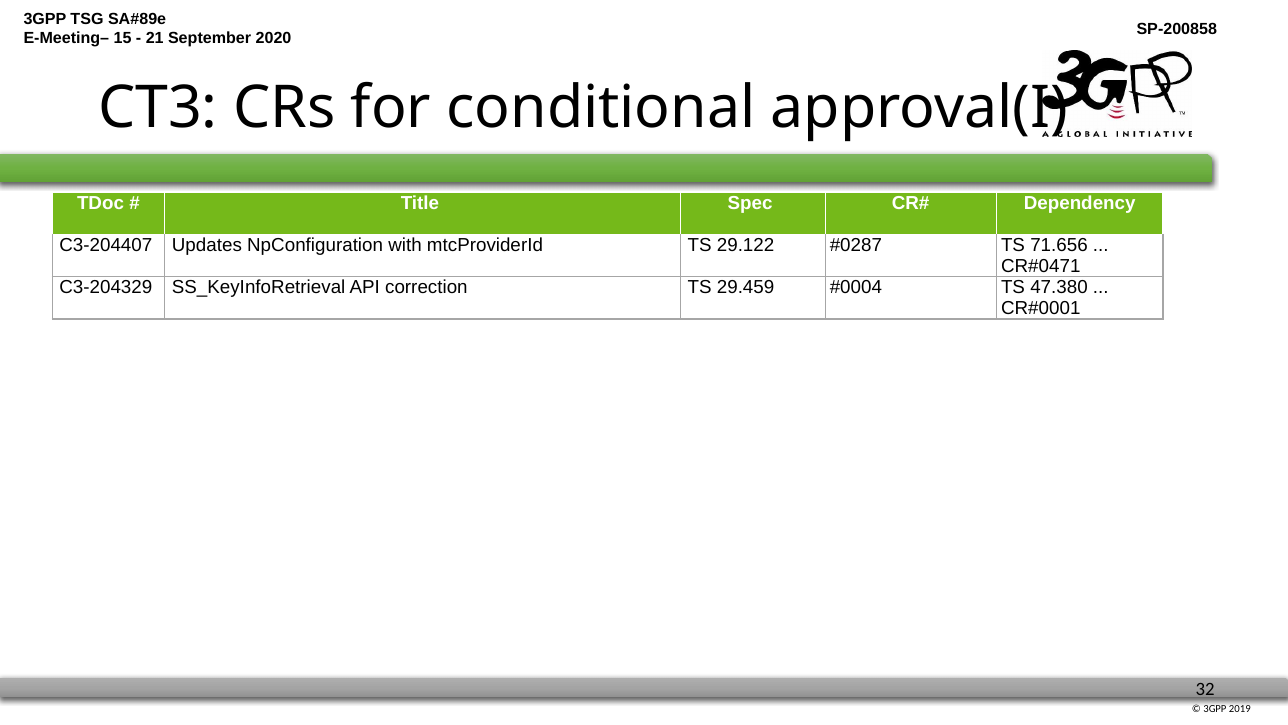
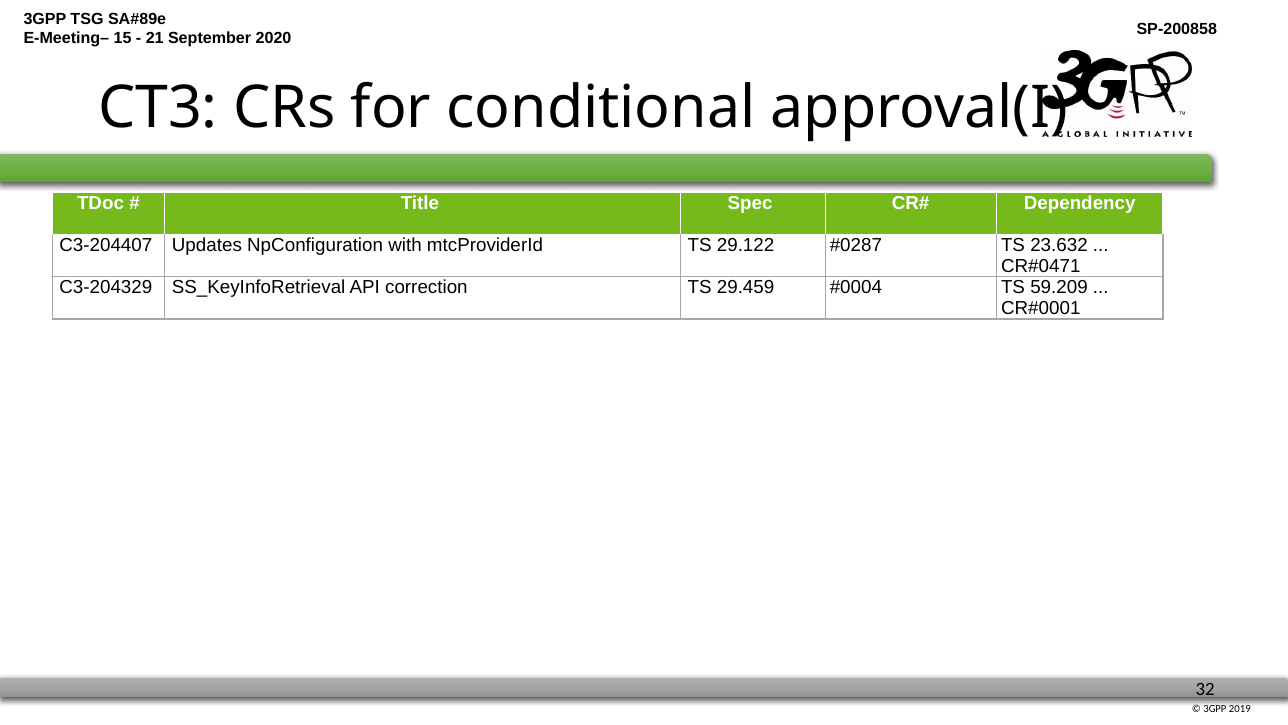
71.656: 71.656 -> 23.632 (1059, 245)
47.380: 47.380 -> 59.209 (1059, 287)
